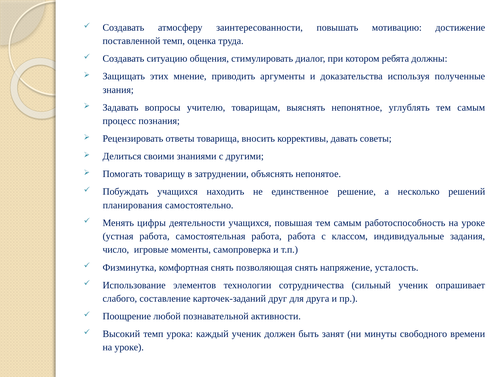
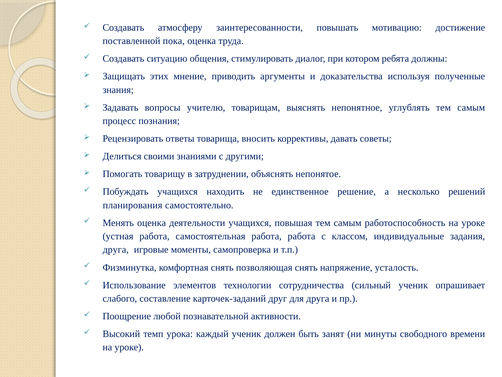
поставленной темп: темп -> пока (174, 41)
Менять цифры: цифры -> оценка (152, 223)
число: число -> друга (116, 249)
